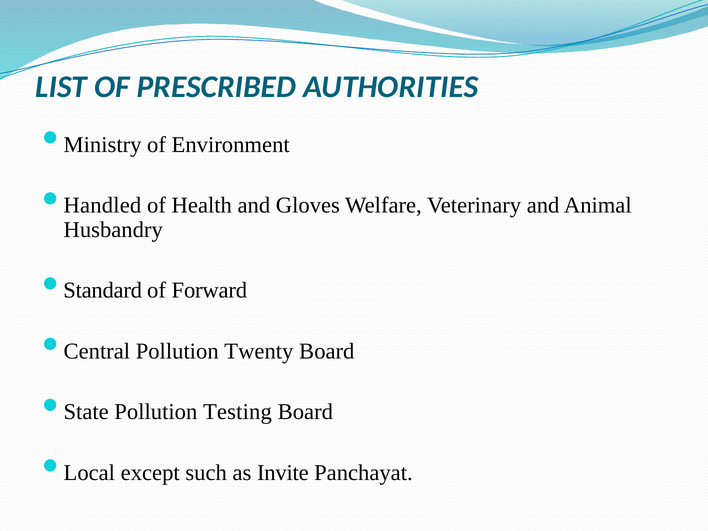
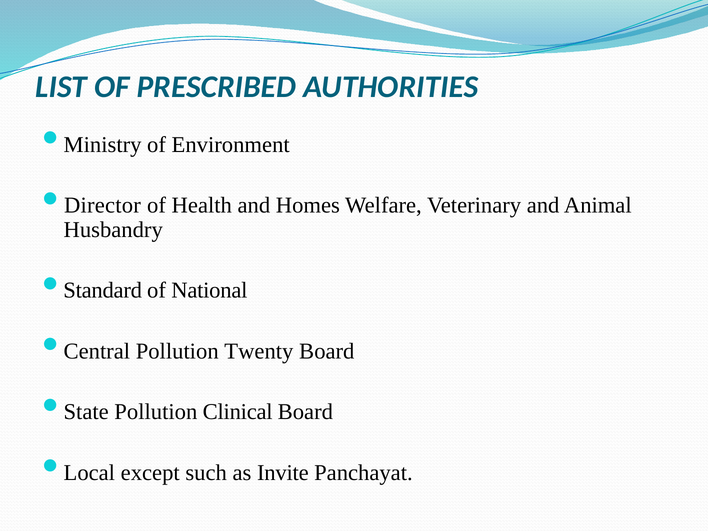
Handled: Handled -> Director (102, 205)
Gloves: Gloves -> Homes (308, 205)
Forward: Forward -> National (209, 291)
Testing: Testing -> Clinical (238, 412)
